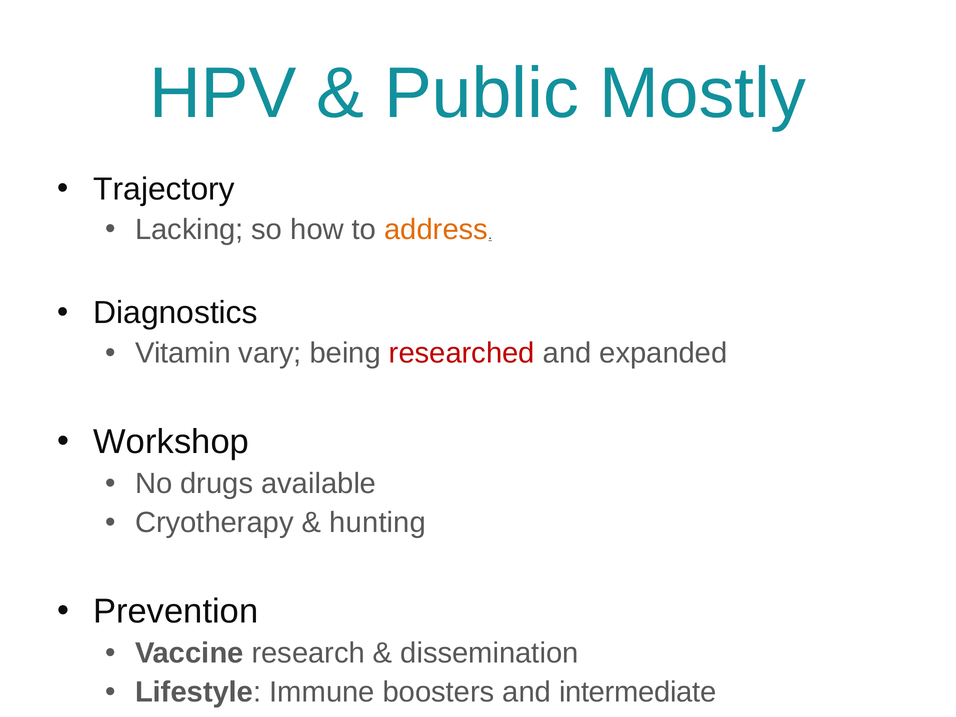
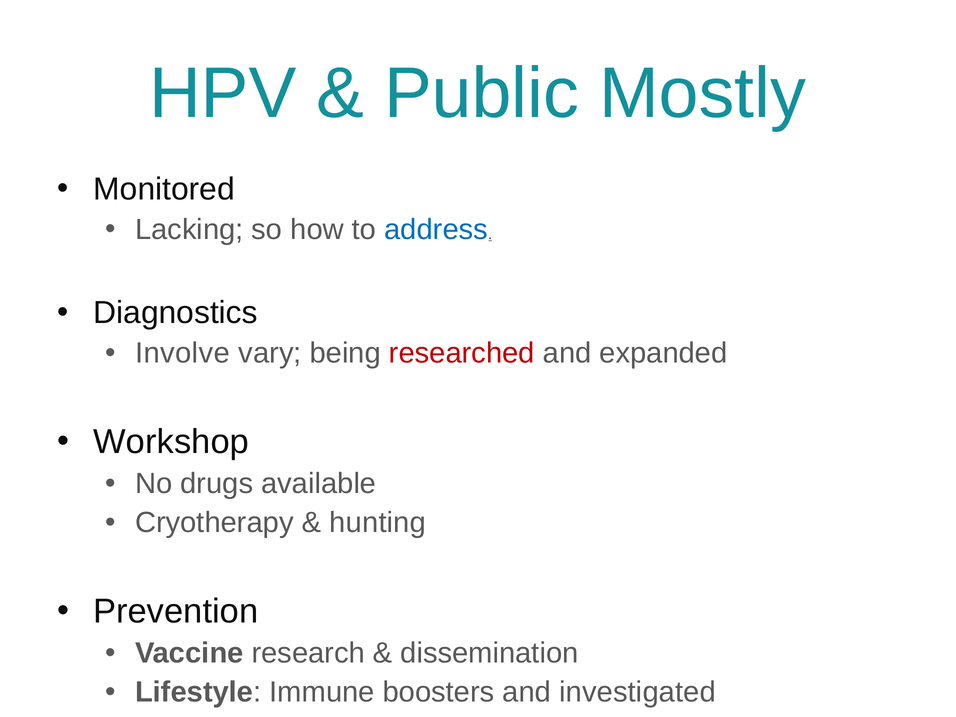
Trajectory: Trajectory -> Monitored (164, 189)
address colour: orange -> blue (436, 230)
Vitamin: Vitamin -> Involve (183, 353)
intermediate: intermediate -> investigated (638, 692)
